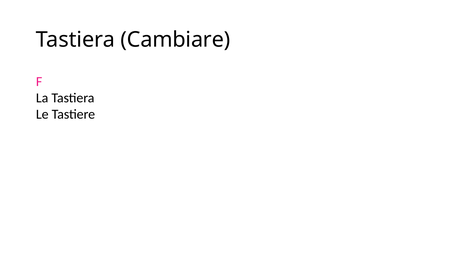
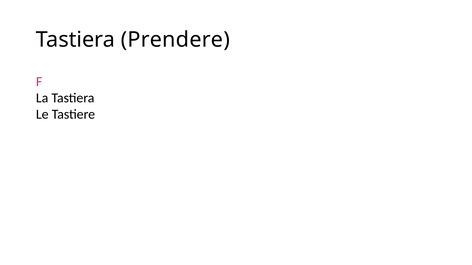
Cambiare: Cambiare -> Prendere (175, 40)
